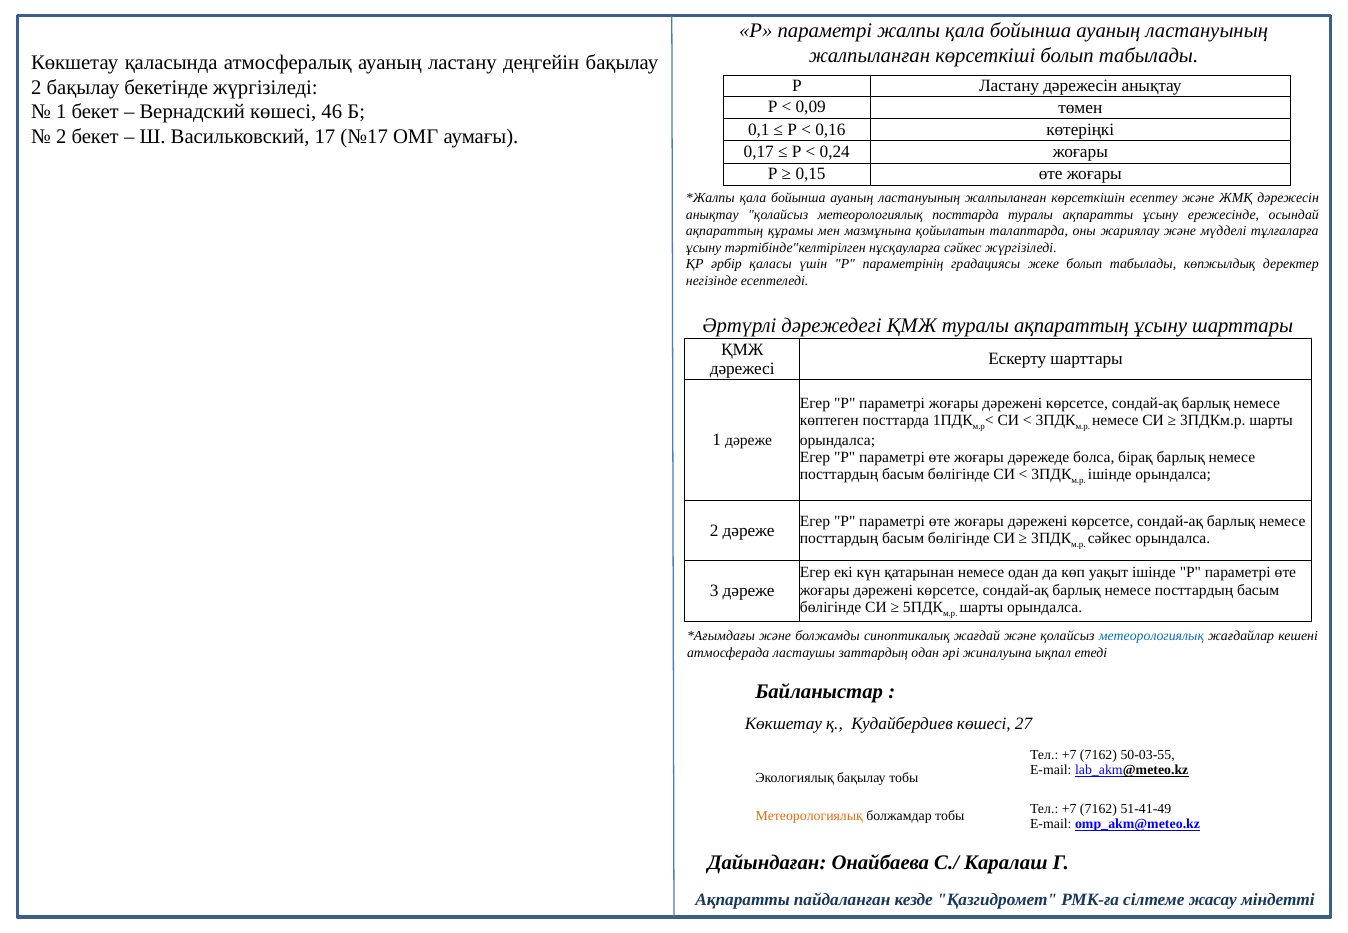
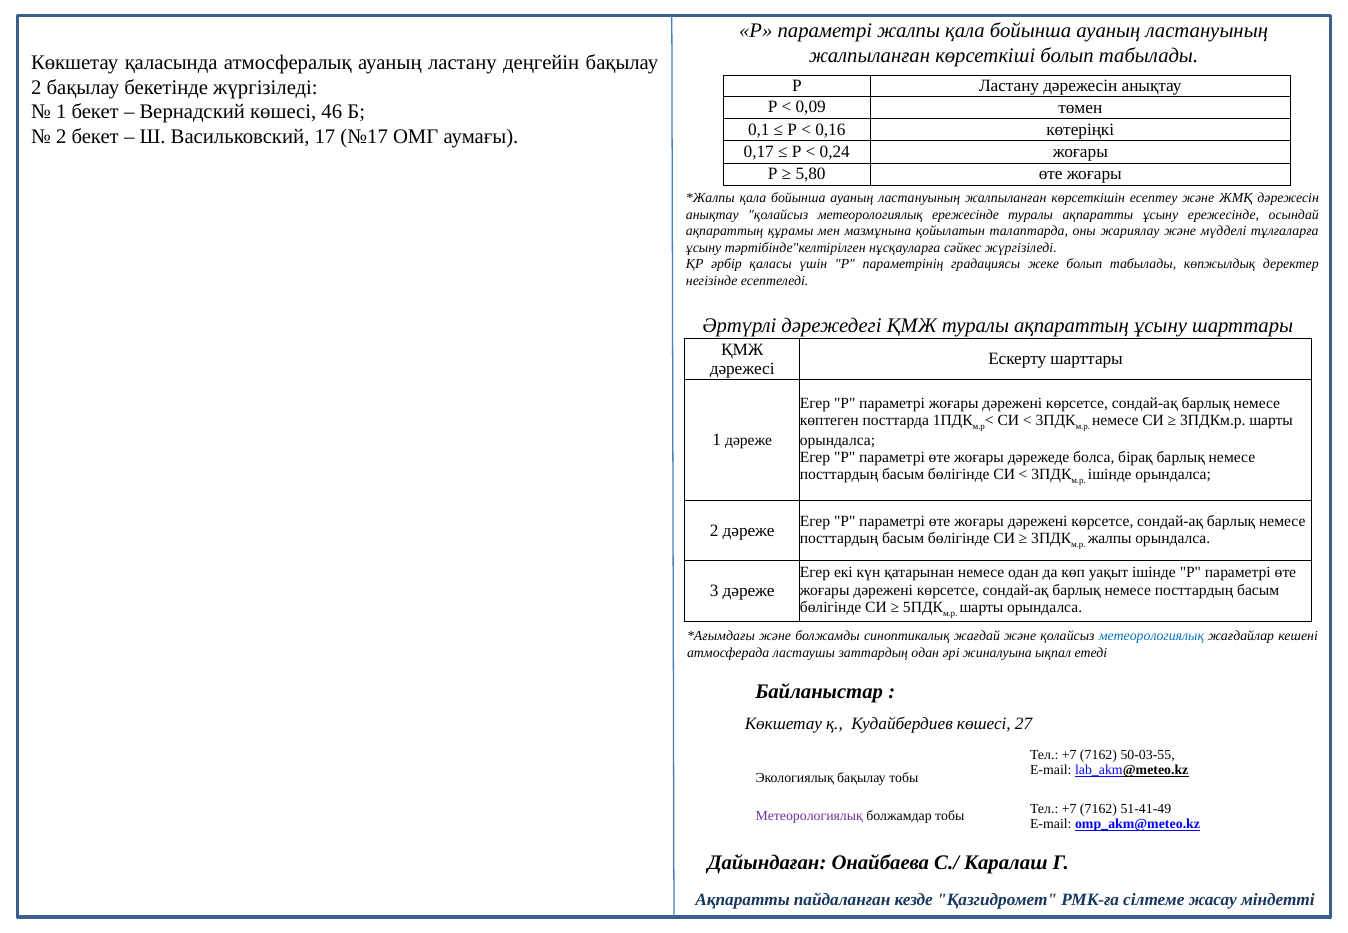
0,15: 0,15 -> 5,80 (811, 174)
метеорологиялық посттарда: посттарда -> ережесінде (966, 215)
сәйкес: сәйкес -> жалпы (1110, 538)
Метеорологиялық colour: orange -> purple (809, 817)
